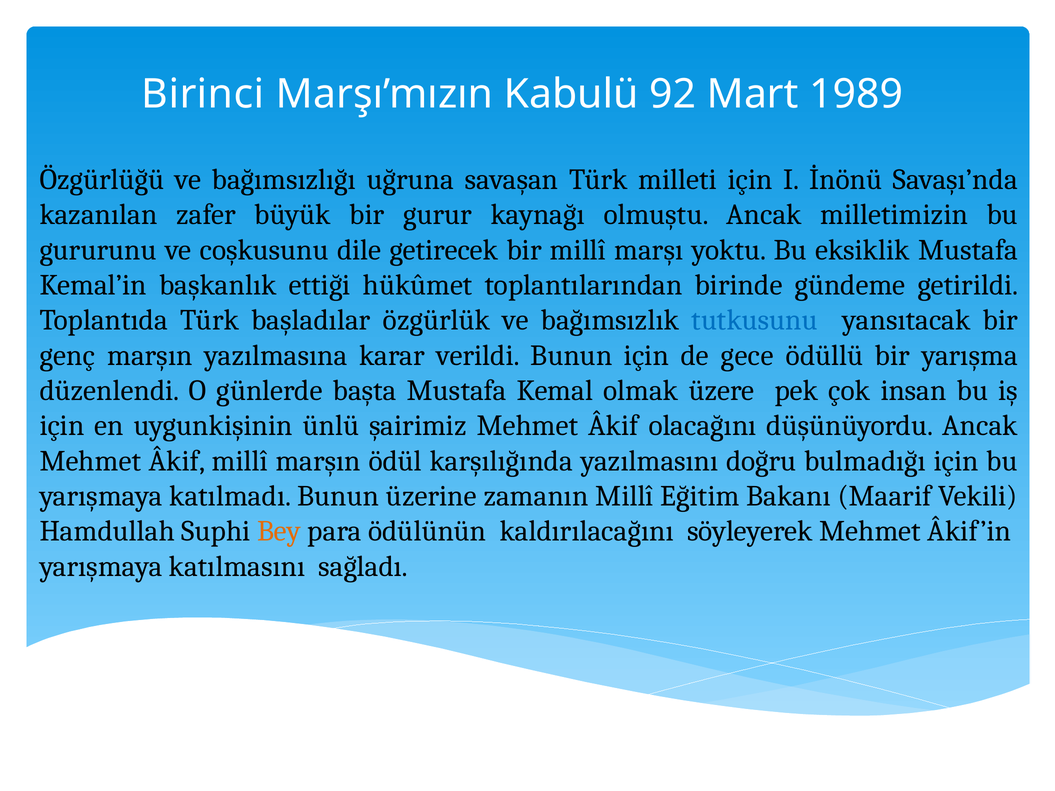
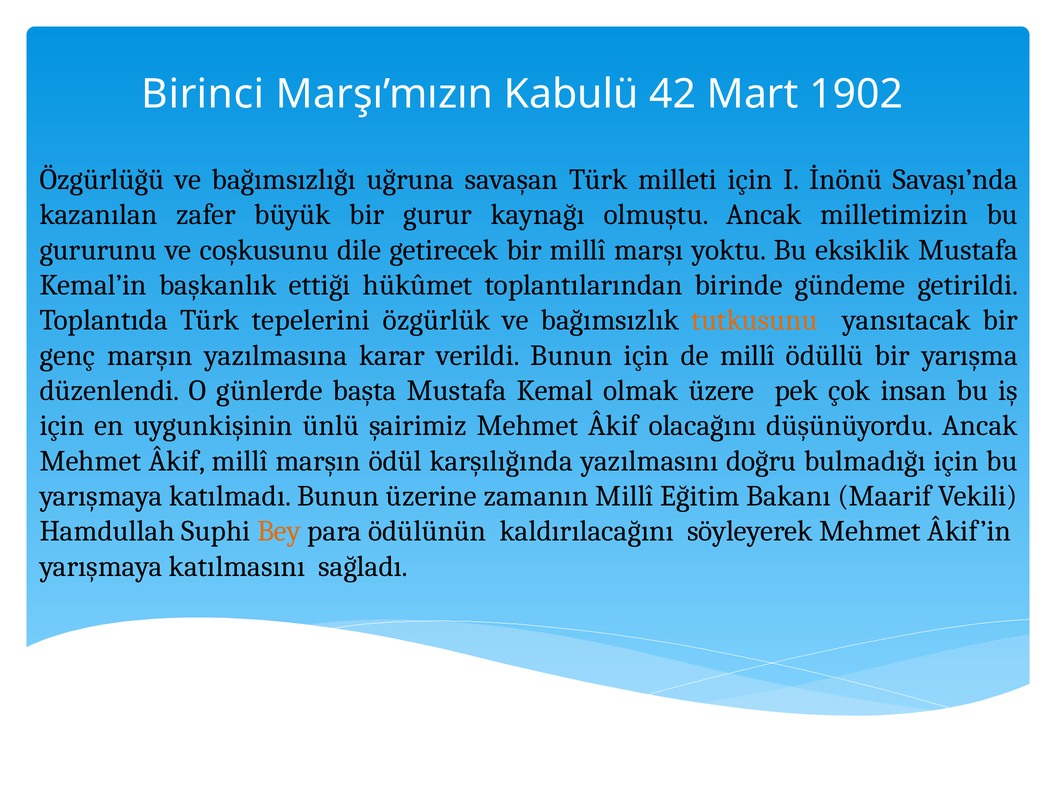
92: 92 -> 42 (673, 94)
1989: 1989 -> 1902 (856, 94)
başladılar: başladılar -> tepelerini (311, 320)
tutkusunu colour: blue -> orange (755, 320)
de gece: gece -> millî (748, 356)
